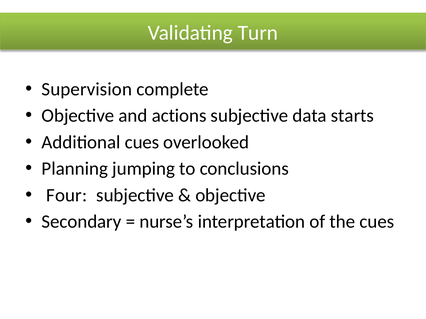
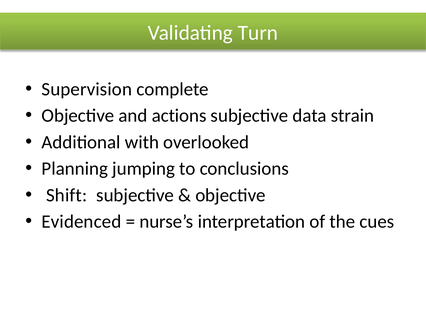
starts: starts -> strain (352, 116)
Additional cues: cues -> with (142, 142)
Four: Four -> Shift (67, 195)
Secondary: Secondary -> Evidenced (81, 222)
